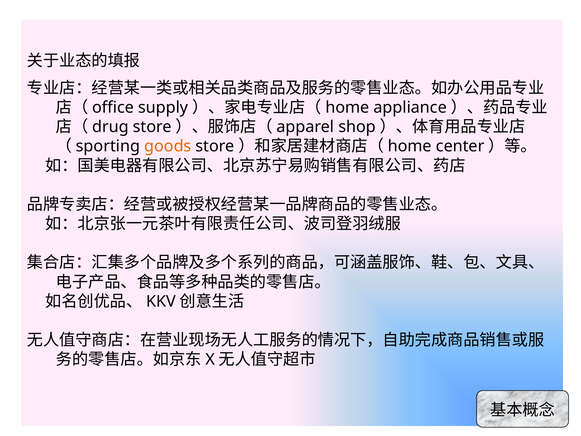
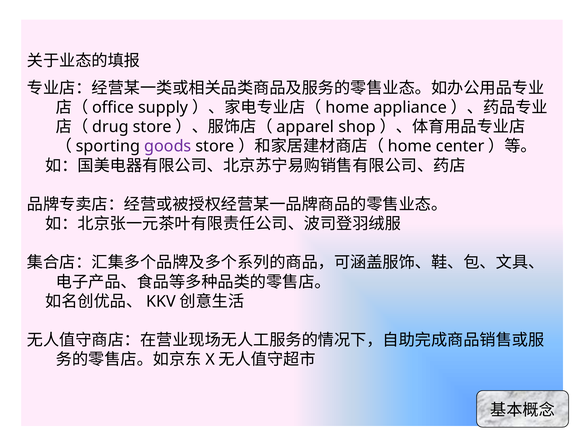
goods colour: orange -> purple (168, 146)
